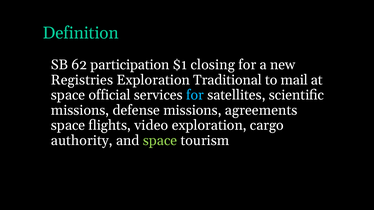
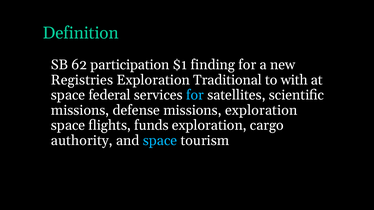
closing: closing -> finding (213, 65)
mail: mail -> with (294, 80)
official: official -> federal (110, 95)
missions agreements: agreements -> exploration (261, 110)
video: video -> funds (151, 126)
space colour: light green -> light blue (160, 141)
